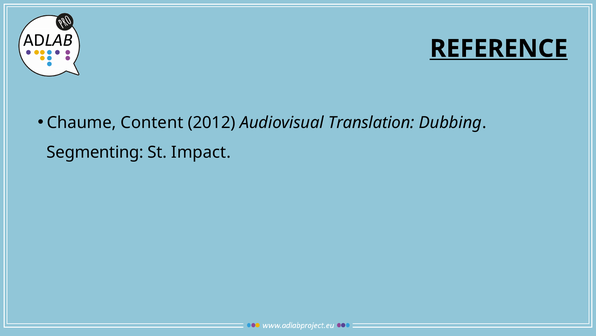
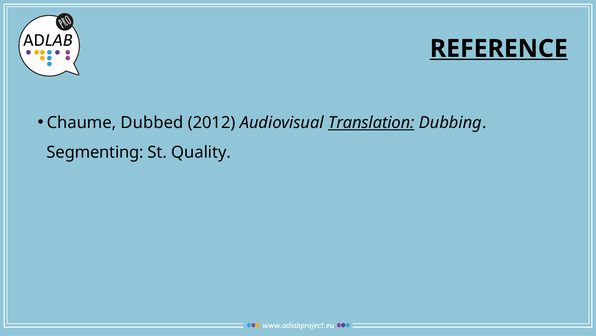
Content: Content -> Dubbed (152, 122)
Translation underline: none -> present (371, 122)
Impact: Impact -> Quality (201, 152)
